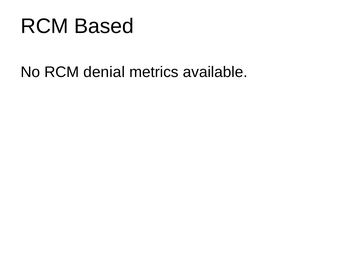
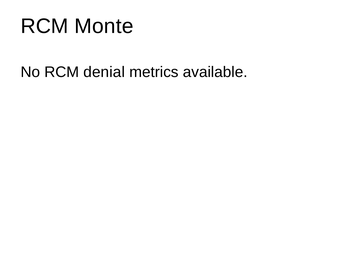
Based: Based -> Monte (104, 26)
